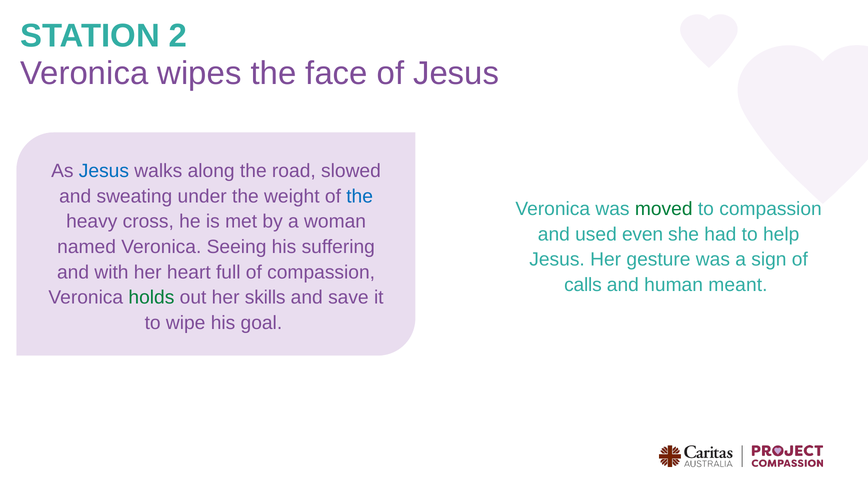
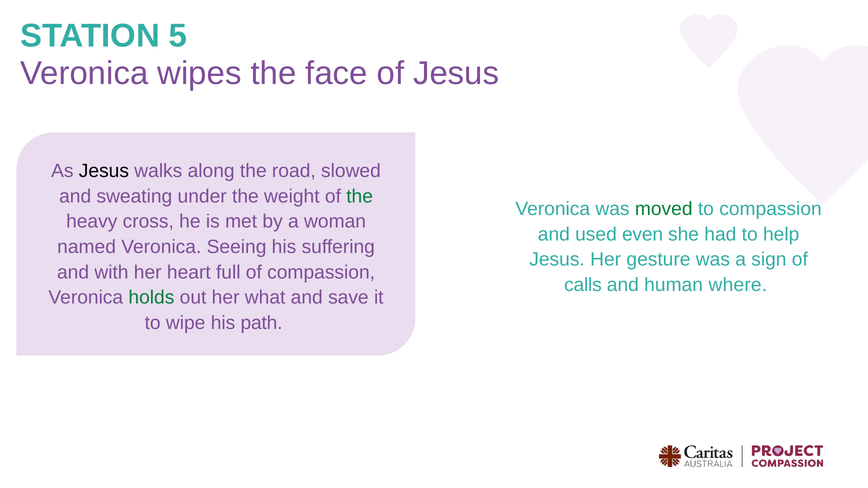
2: 2 -> 5 (178, 36)
Jesus colour: blue -> black (104, 171)
the colour: blue -> green (360, 196)
meant: meant -> where (738, 285)
skills: skills -> what (265, 298)
goal: goal -> path (262, 323)
